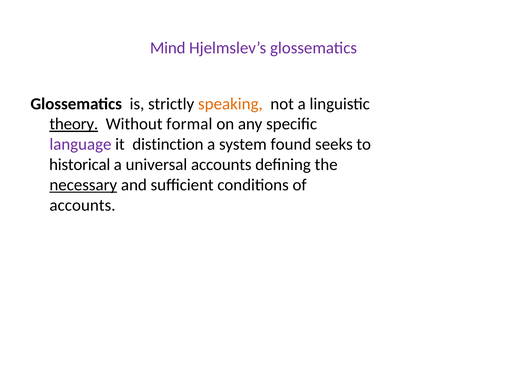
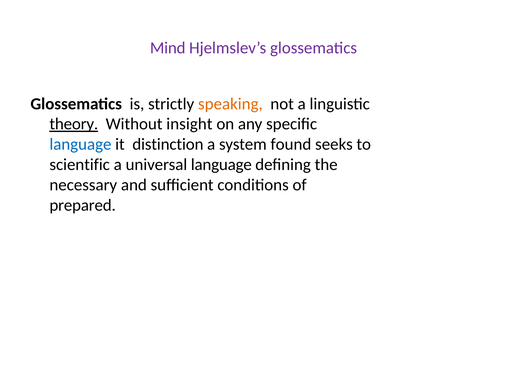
formal: formal -> insight (189, 124)
language colour: purple -> blue (80, 144)
historical: historical -> scientific (80, 165)
universal accounts: accounts -> language (221, 165)
necessary underline: present -> none (83, 185)
accounts: accounts -> prepared (83, 205)
